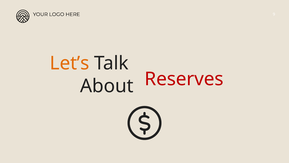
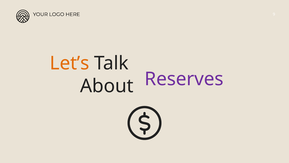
Reserves colour: red -> purple (184, 79)
